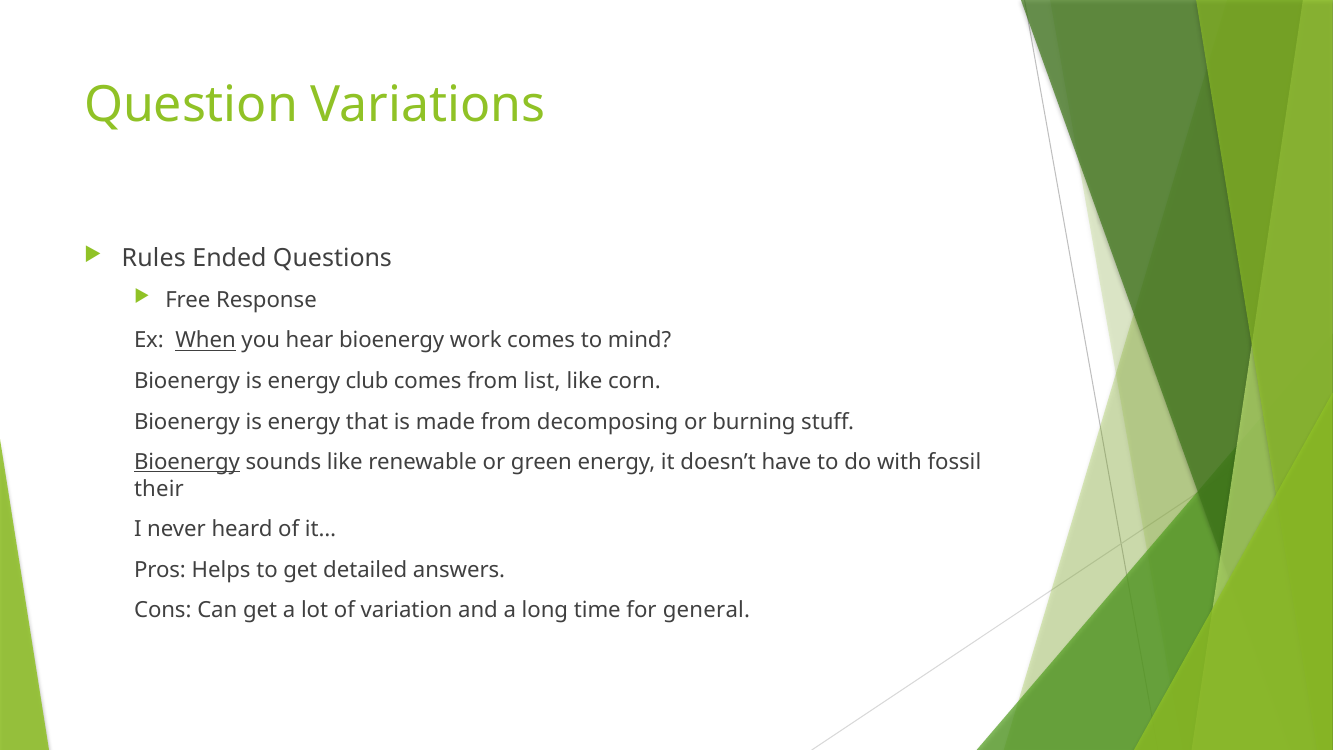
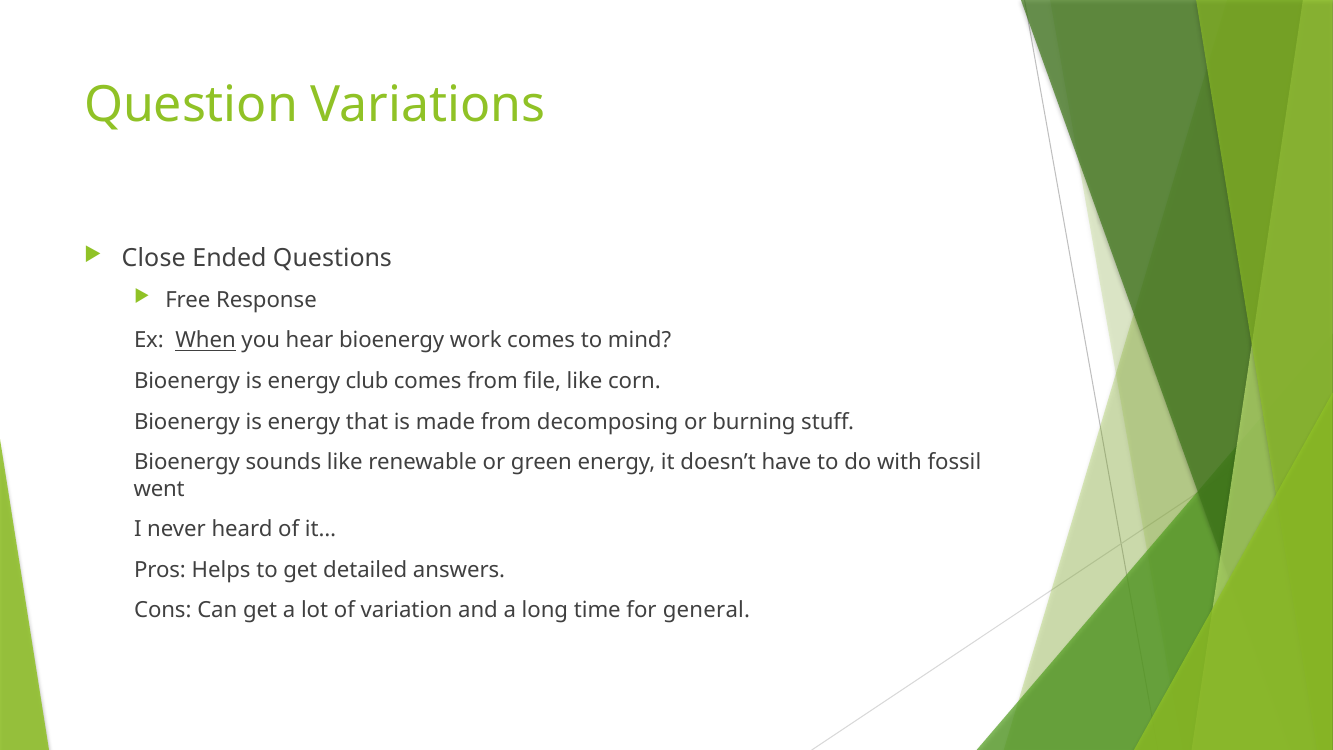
Rules: Rules -> Close (154, 258)
list: list -> file (542, 381)
Bioenergy underline: present -> none (187, 462)
their: their -> went (159, 489)
